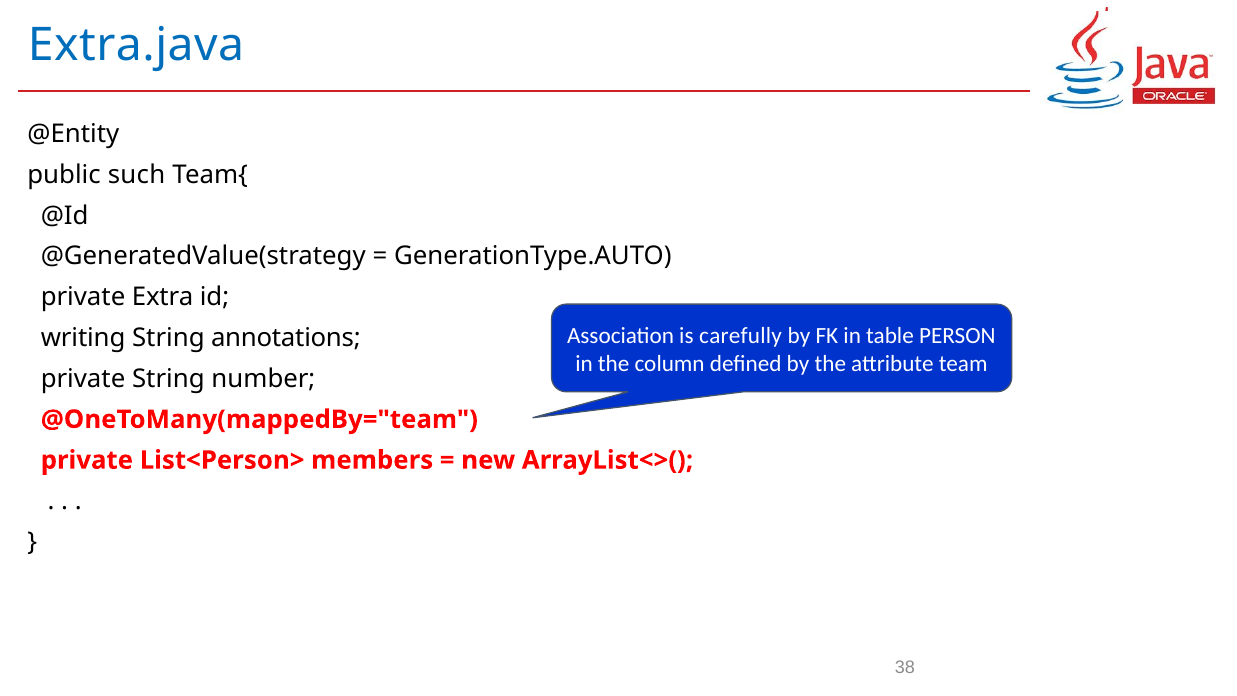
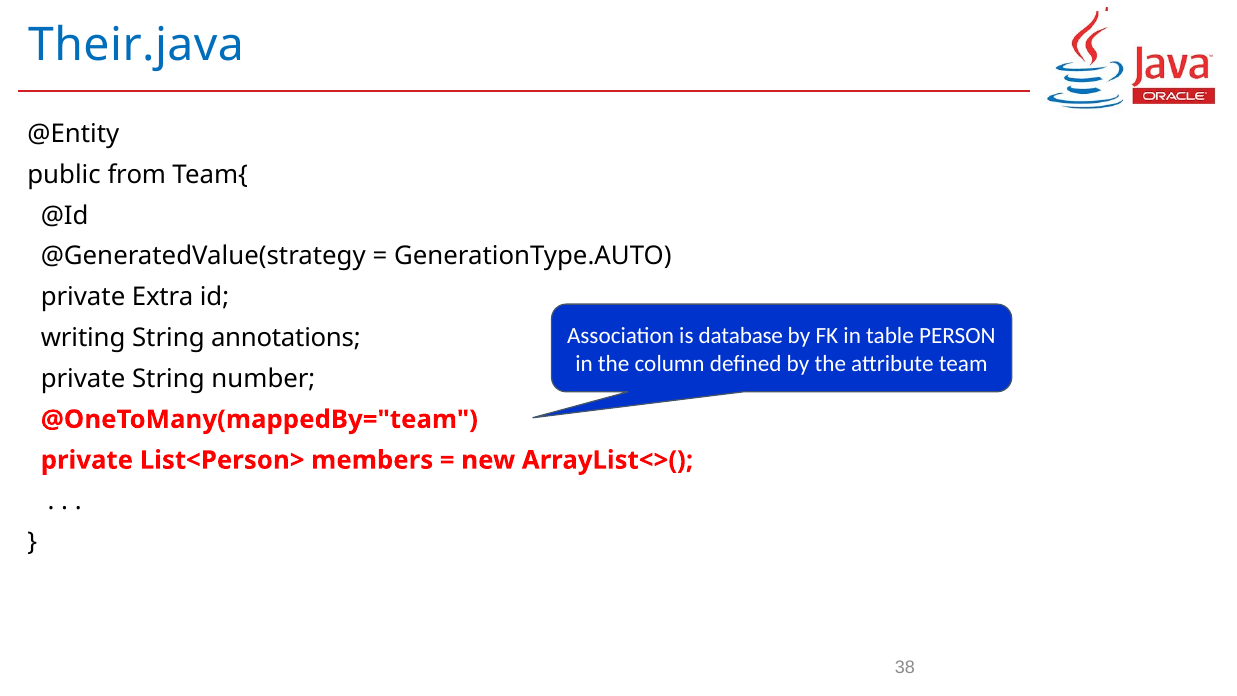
Extra.java: Extra.java -> Their.java (136, 45)
such: such -> from (137, 175)
carefully: carefully -> database (741, 336)
